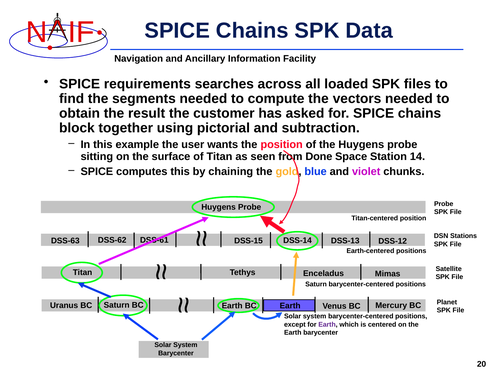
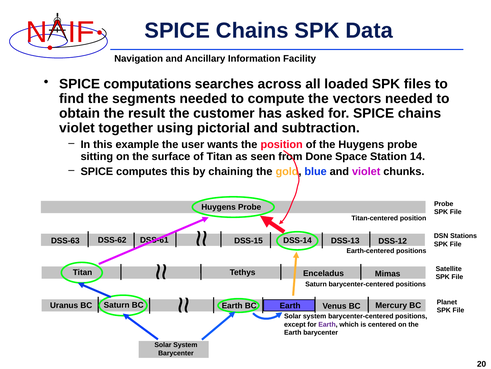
requirements: requirements -> computations (147, 84)
block: block -> violet (77, 128)
